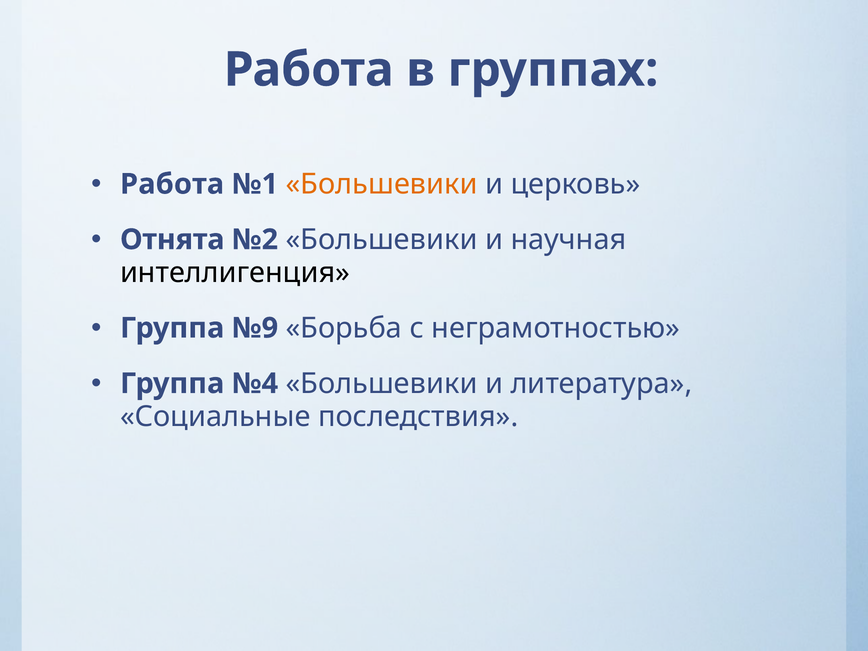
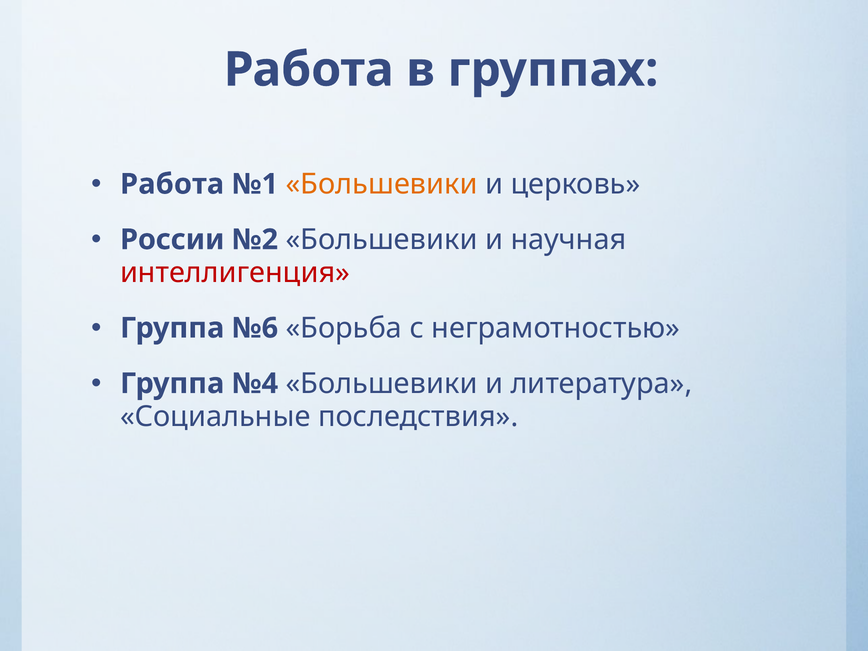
Отнята: Отнята -> России (172, 240)
интеллигенция colour: black -> red (235, 273)
№9: №9 -> №6 (255, 328)
